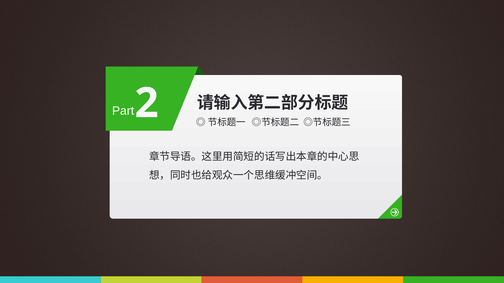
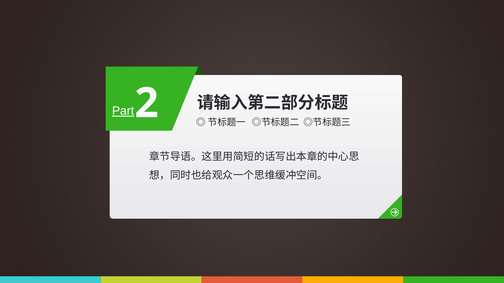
Part underline: none -> present (123, 111)
